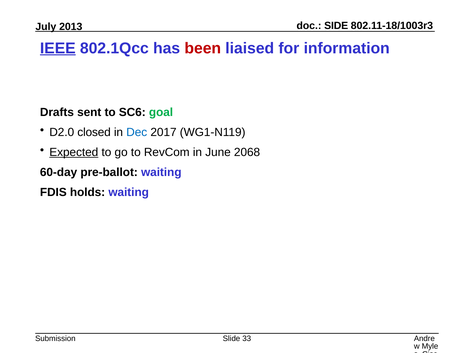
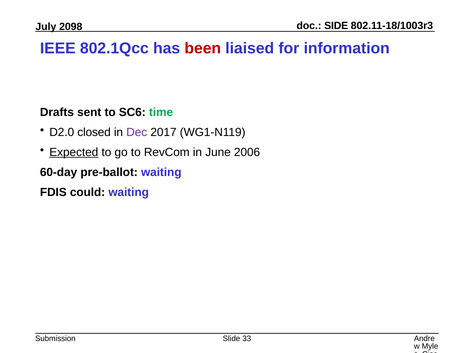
2013: 2013 -> 2098 (71, 27)
IEEE underline: present -> none (58, 48)
goal: goal -> time (161, 112)
Dec colour: blue -> purple (137, 132)
2068: 2068 -> 2006 (247, 152)
holds: holds -> could (88, 192)
